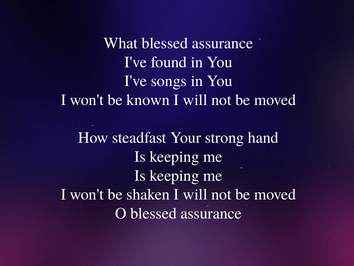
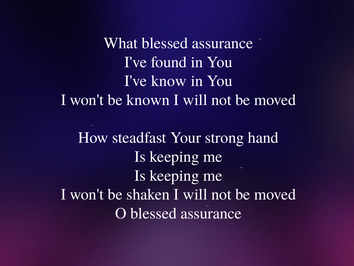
songs: songs -> know (169, 81)
